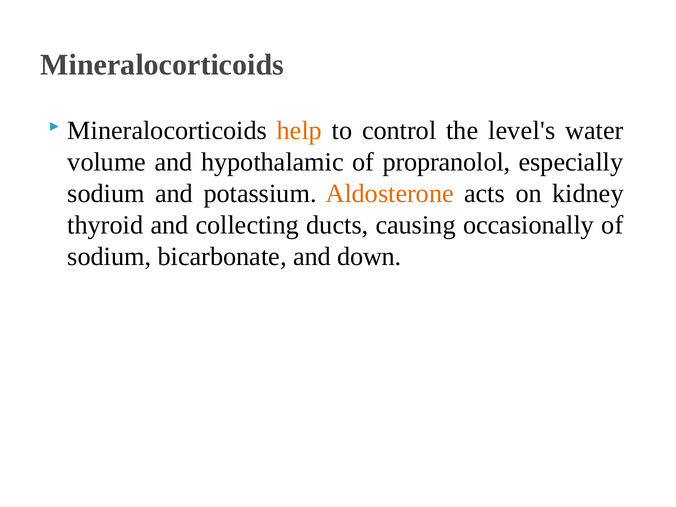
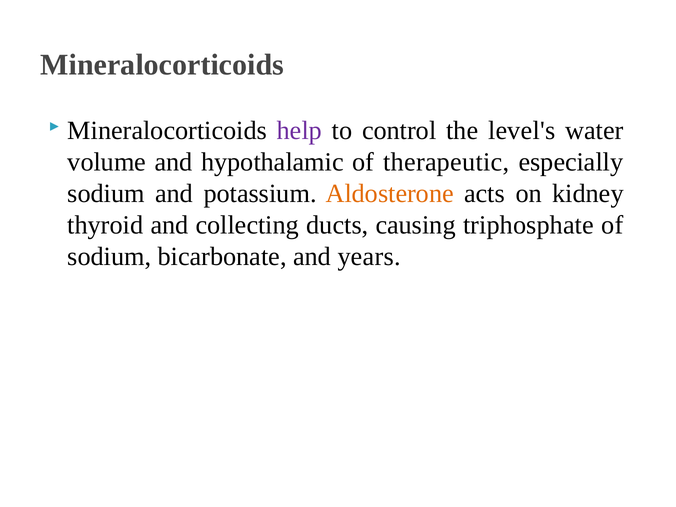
help colour: orange -> purple (299, 130)
propranolol: propranolol -> therapeutic (446, 162)
occasionally: occasionally -> triphosphate (529, 225)
down: down -> years (369, 257)
